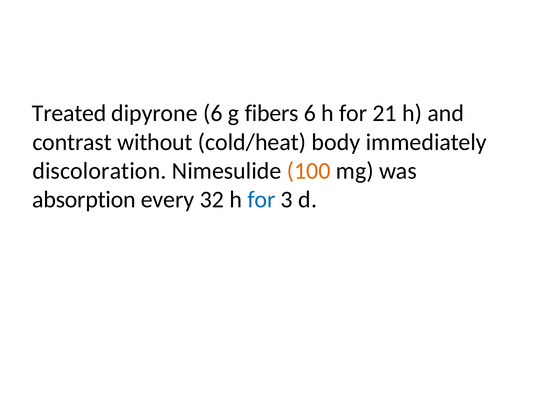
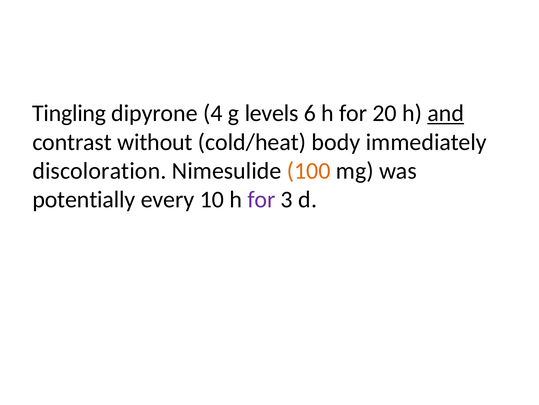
Treated: Treated -> Tingling (69, 113)
dipyrone 6: 6 -> 4 (213, 113)
fibers: fibers -> levels (272, 113)
21: 21 -> 20 (385, 113)
and underline: none -> present (446, 113)
absorption: absorption -> potentially (84, 199)
32: 32 -> 10 (212, 199)
for colour: blue -> purple (261, 199)
